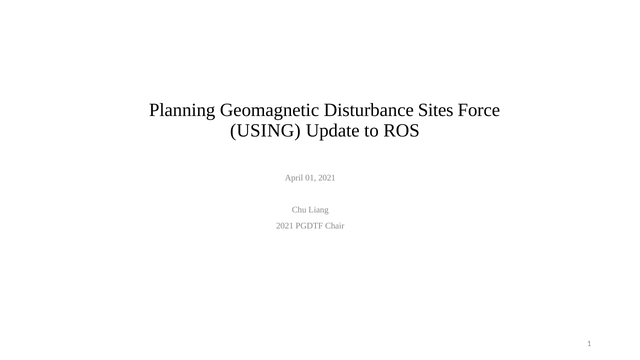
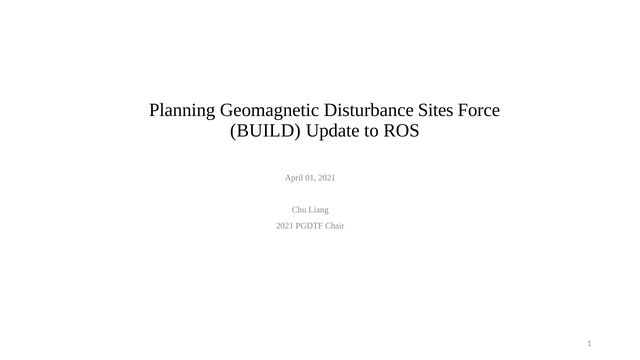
USING: USING -> BUILD (265, 130)
